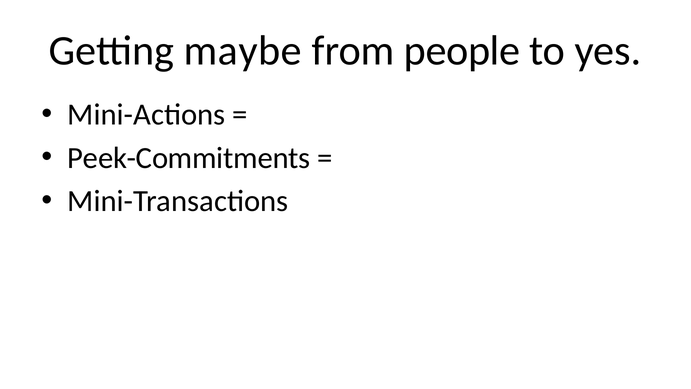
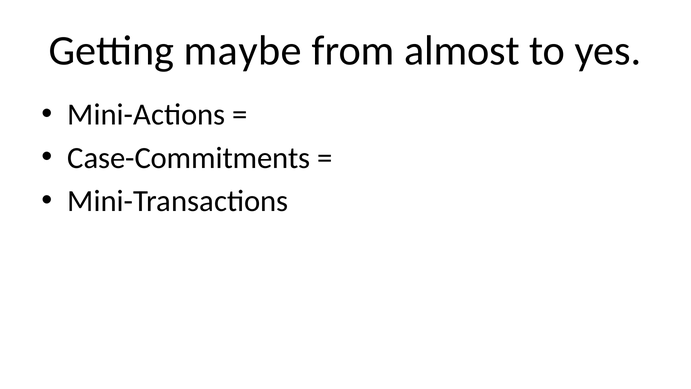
people: people -> almost (462, 51)
Peek-Commitments: Peek-Commitments -> Case-Commitments (189, 158)
